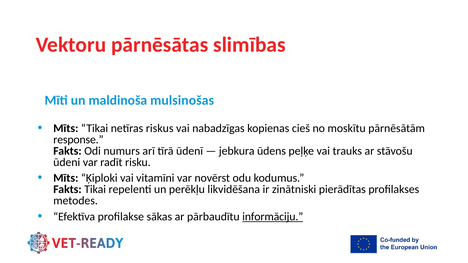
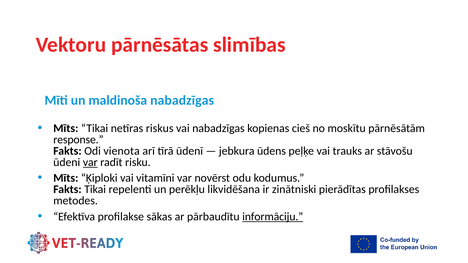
maldinoša mulsinošas: mulsinošas -> nabadzīgas (182, 100)
numurs: numurs -> vienota (122, 151)
var underline: none -> present (90, 162)
